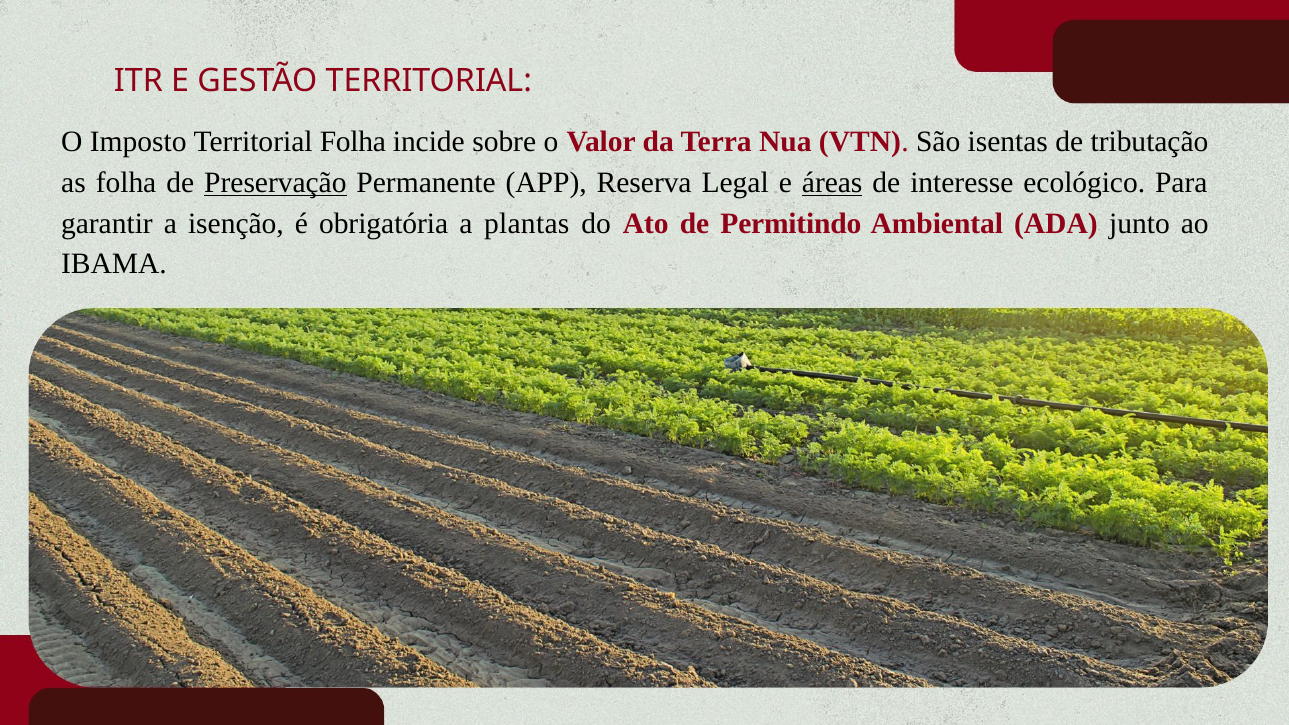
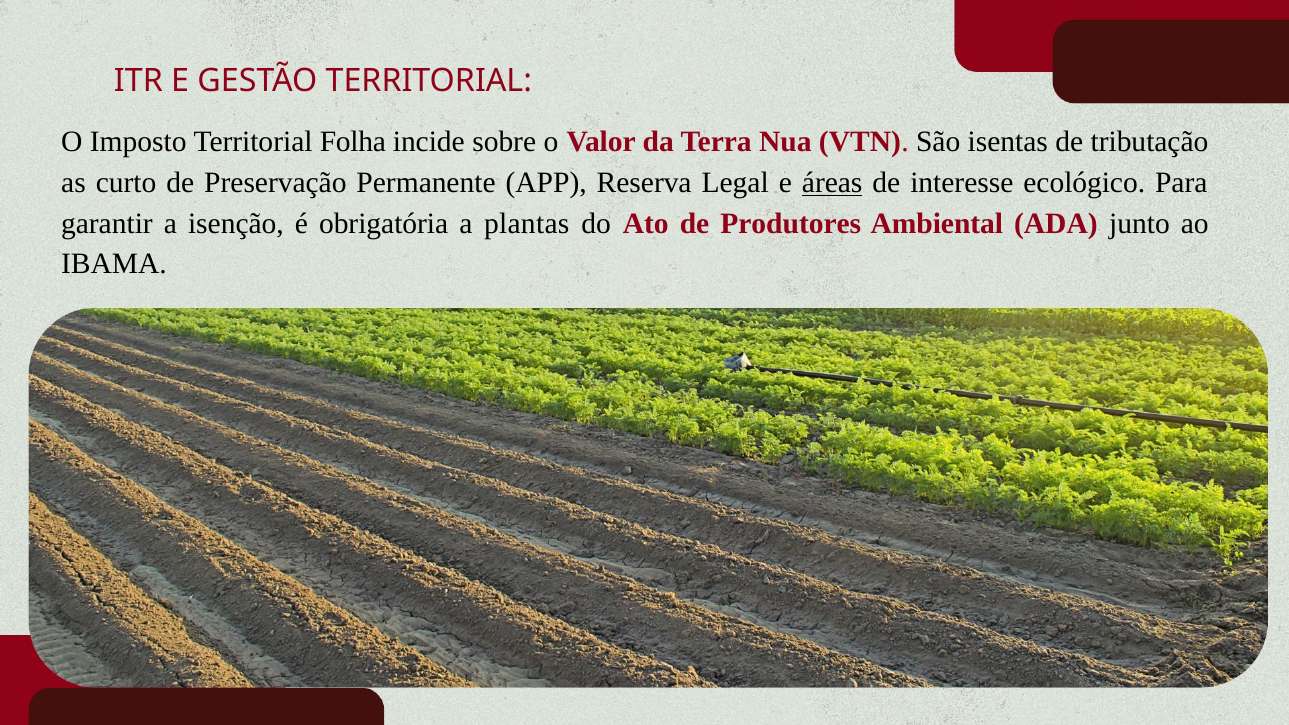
as folha: folha -> curto (126, 183)
Preservação underline: present -> none (275, 183)
Permitindo: Permitindo -> Produtores (791, 224)
